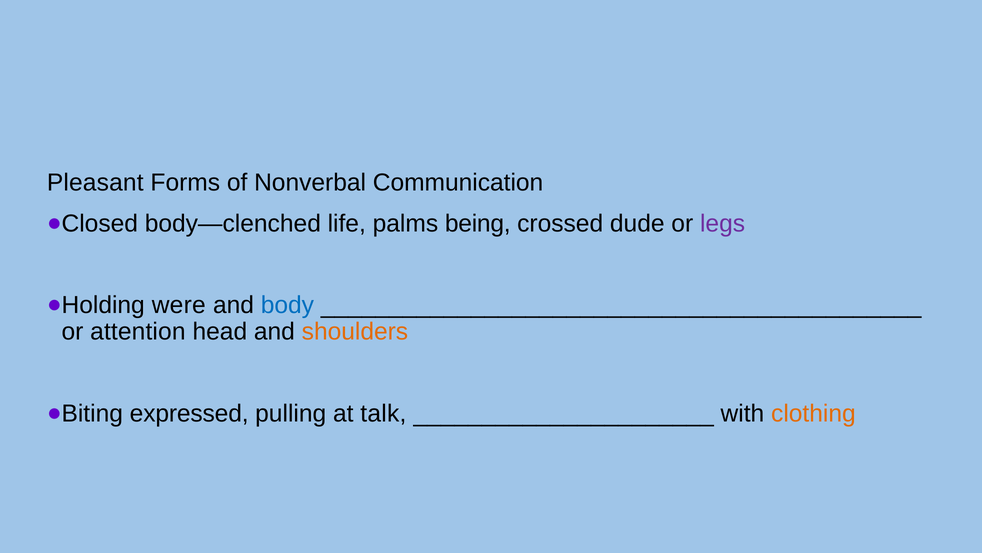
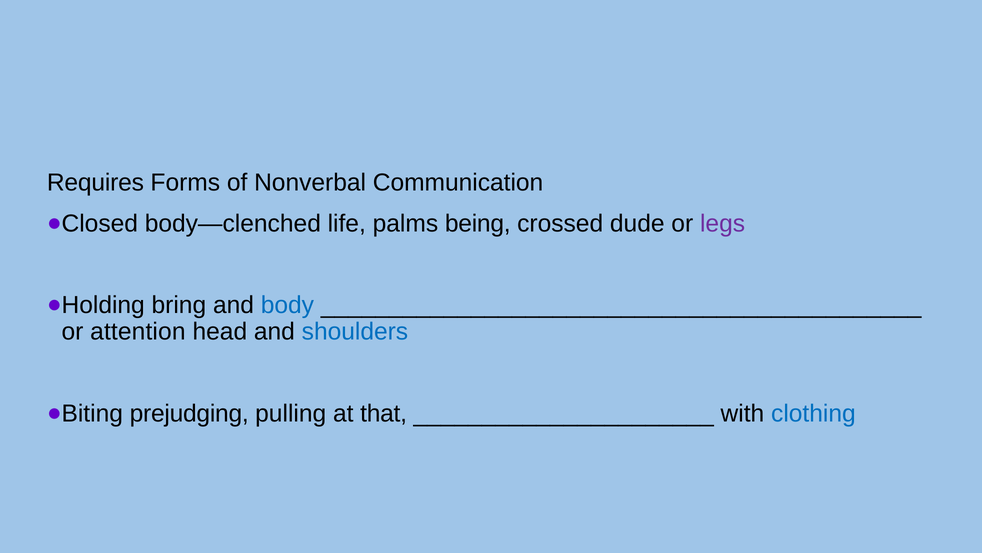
Pleasant: Pleasant -> Requires (95, 183)
were: were -> bring (179, 305)
shoulders colour: orange -> blue (355, 331)
expressed: expressed -> prejudging (189, 413)
talk: talk -> that (384, 413)
clothing colour: orange -> blue (813, 413)
